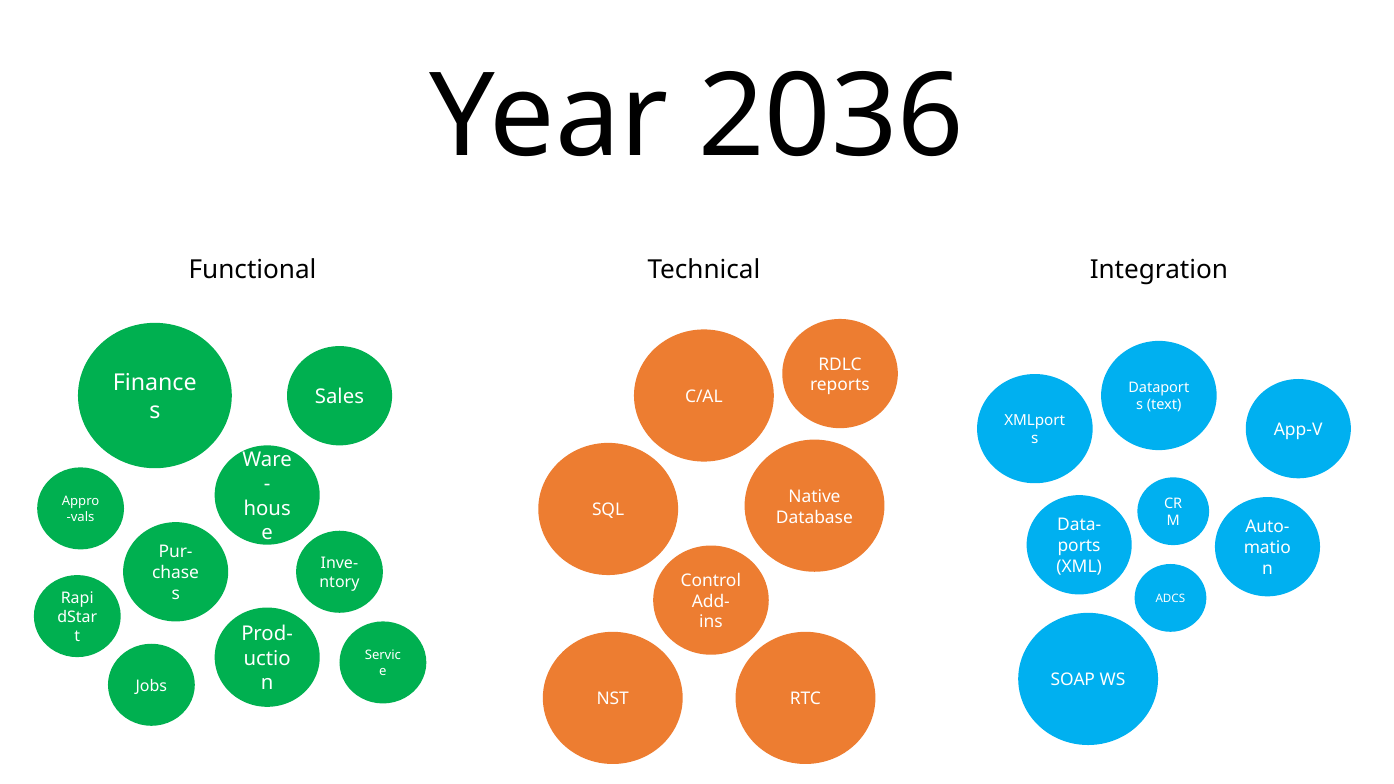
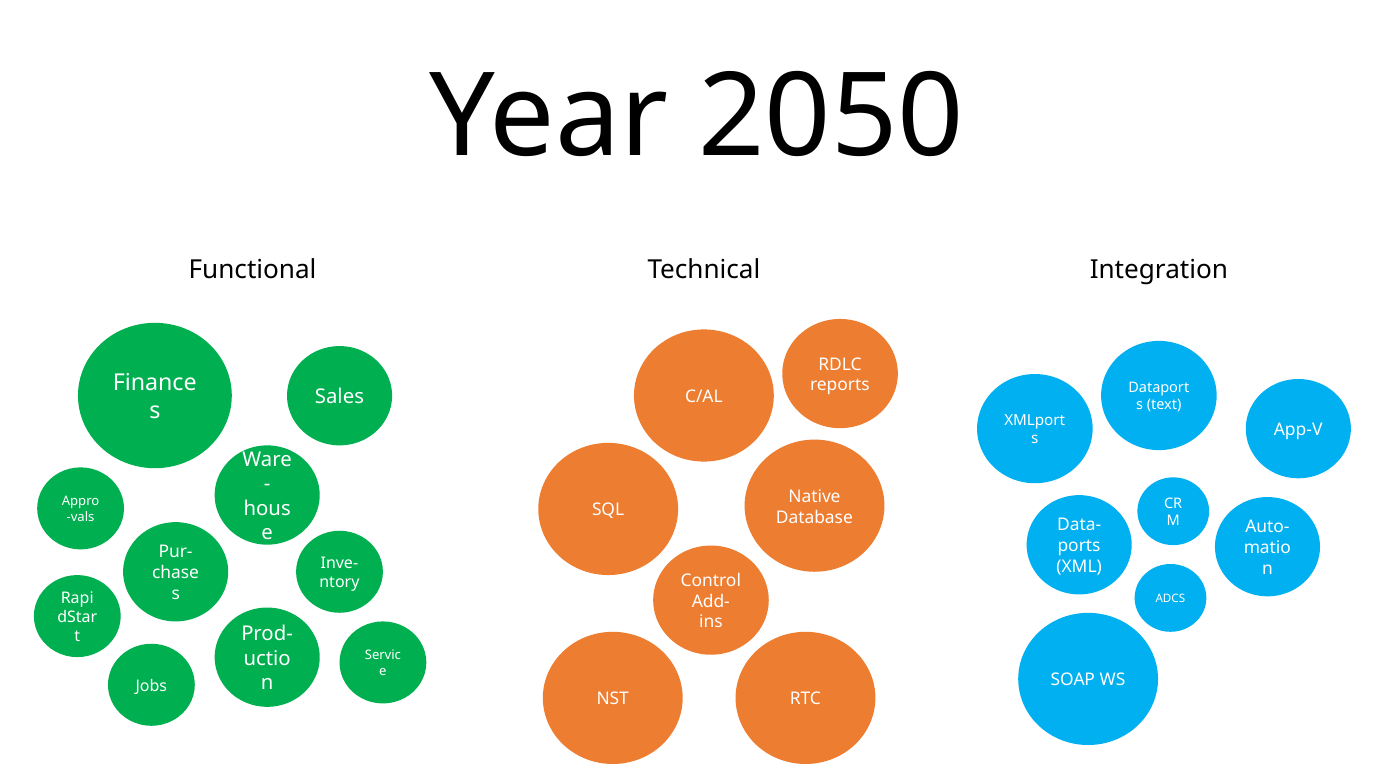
2036: 2036 -> 2050 (831, 117)
